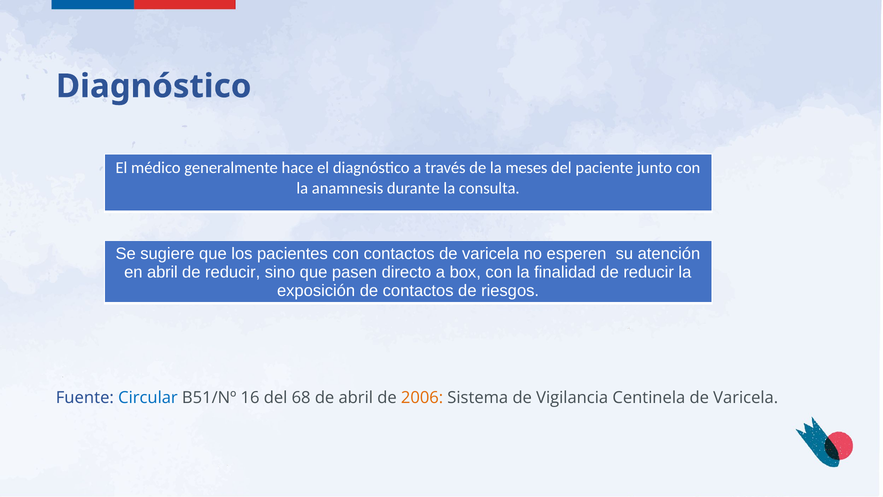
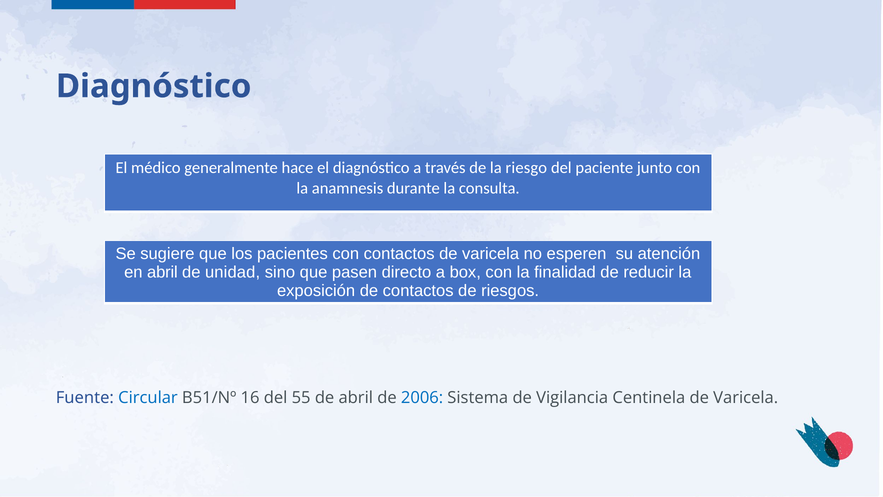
meses: meses -> riesgo (526, 168)
reducir: reducir -> unidad (233, 272)
68: 68 -> 55 (301, 397)
2006 colour: orange -> blue (422, 397)
